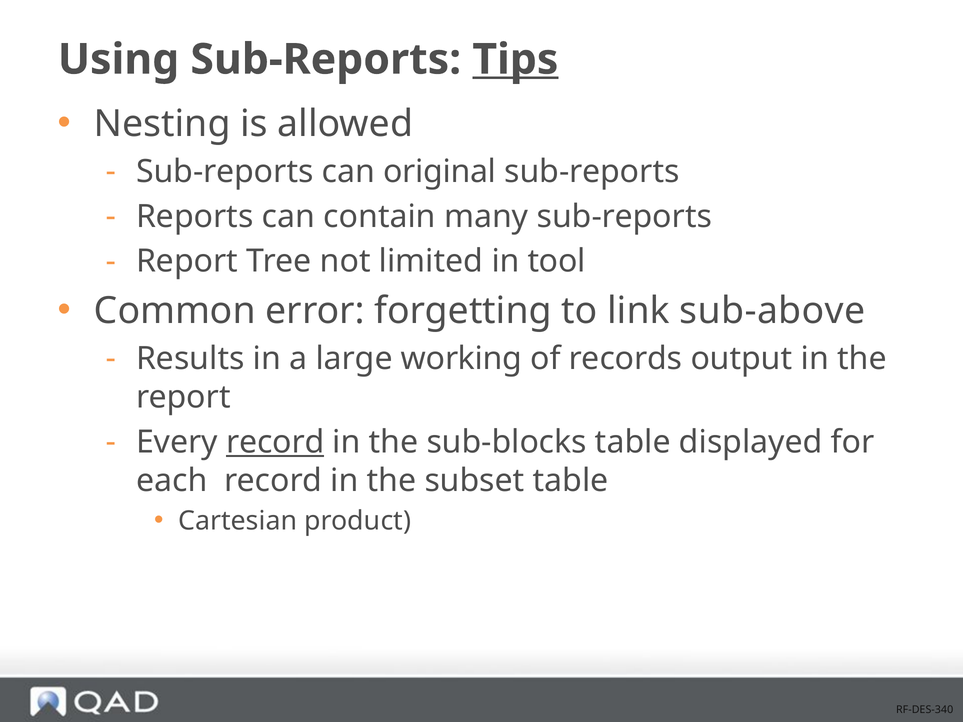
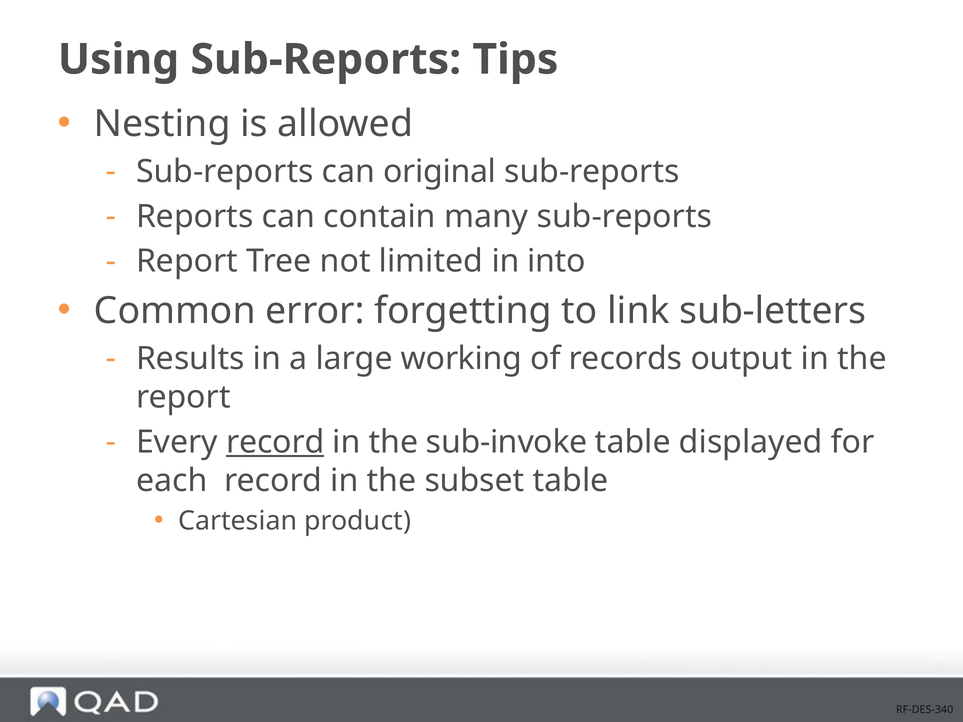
Tips underline: present -> none (515, 60)
tool: tool -> into (557, 261)
sub-above: sub-above -> sub-letters (773, 311)
sub-blocks: sub-blocks -> sub-invoke (507, 442)
